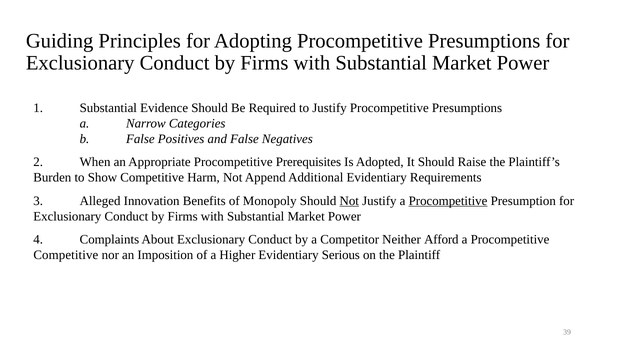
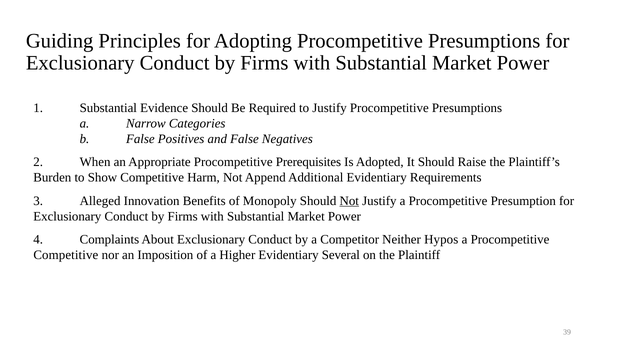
Procompetitive underline: present -> none (448, 201)
Afford: Afford -> Hypos (441, 239)
Serious: Serious -> Several (341, 255)
